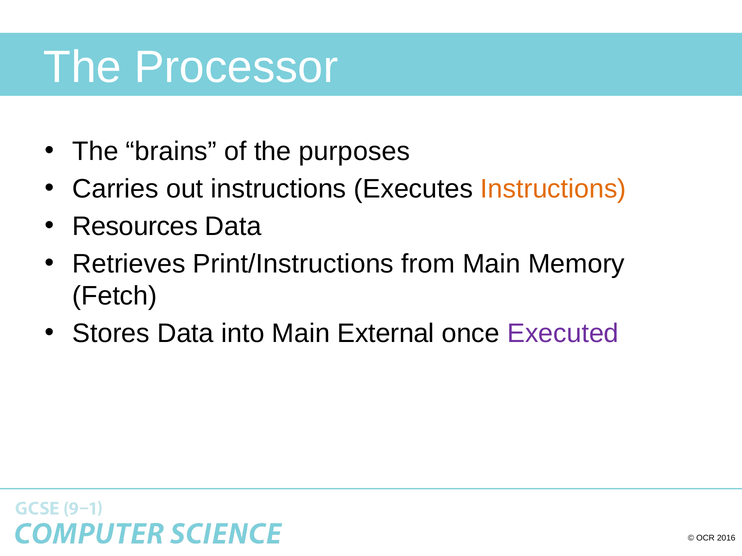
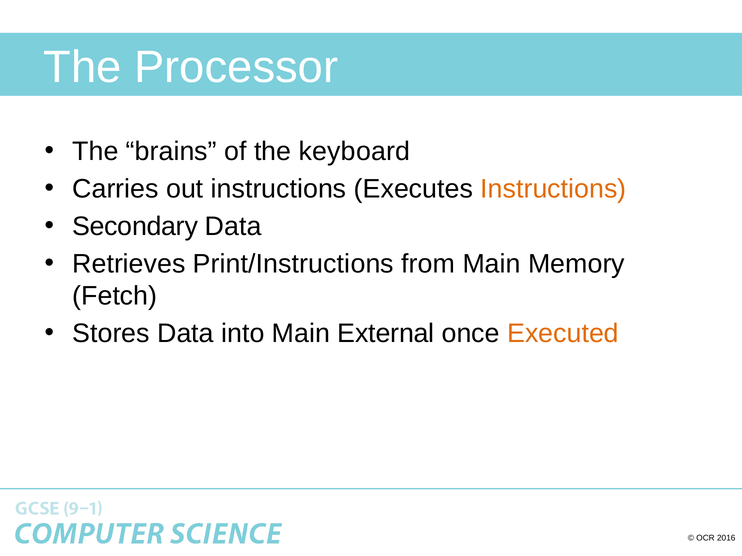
purposes: purposes -> keyboard (354, 152)
Resources: Resources -> Secondary (135, 226)
Executed colour: purple -> orange (563, 334)
